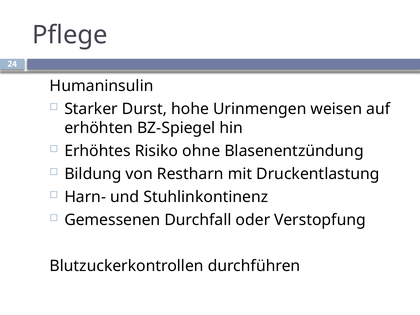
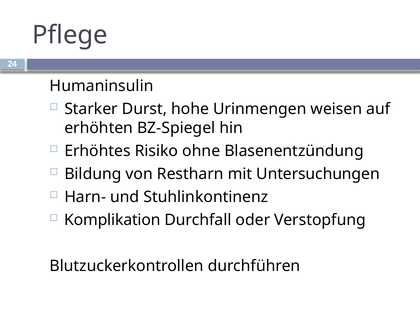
Druckentlastung: Druckentlastung -> Untersuchungen (318, 174)
Gemessenen: Gemessenen -> Komplikation (112, 220)
